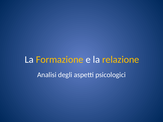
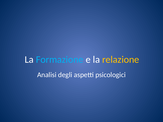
Formazione colour: yellow -> light blue (60, 60)
